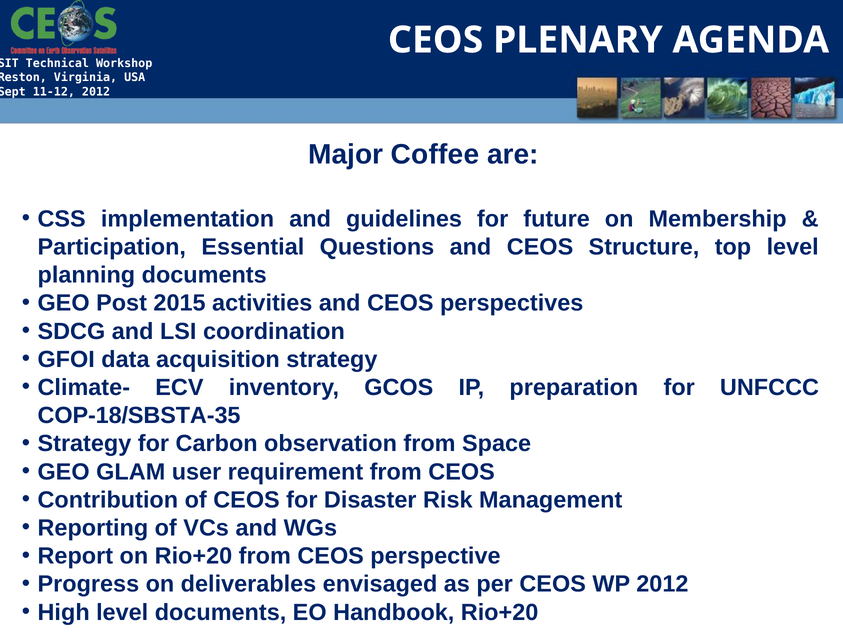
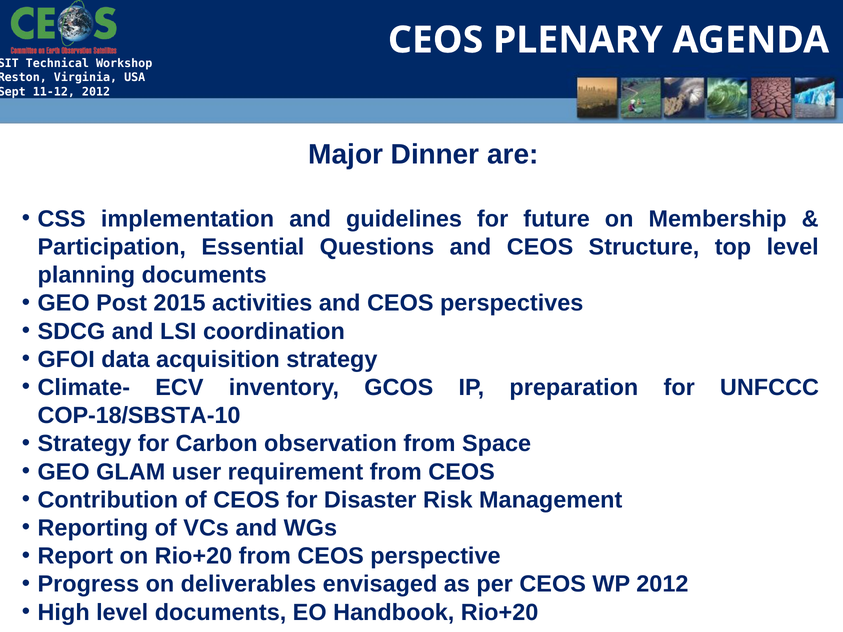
Coffee: Coffee -> Dinner (435, 155)
COP-18/SBSTA-35: COP-18/SBSTA-35 -> COP-18/SBSTA-10 (139, 416)
